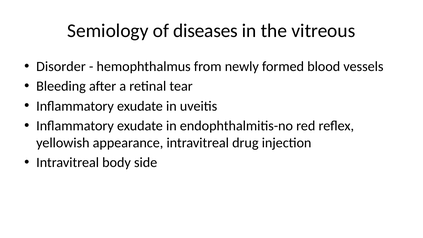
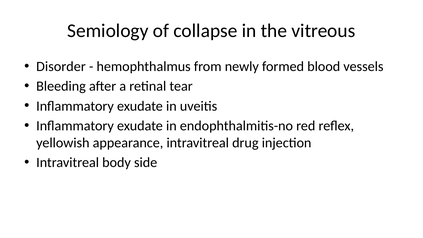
diseases: diseases -> collapse (205, 31)
